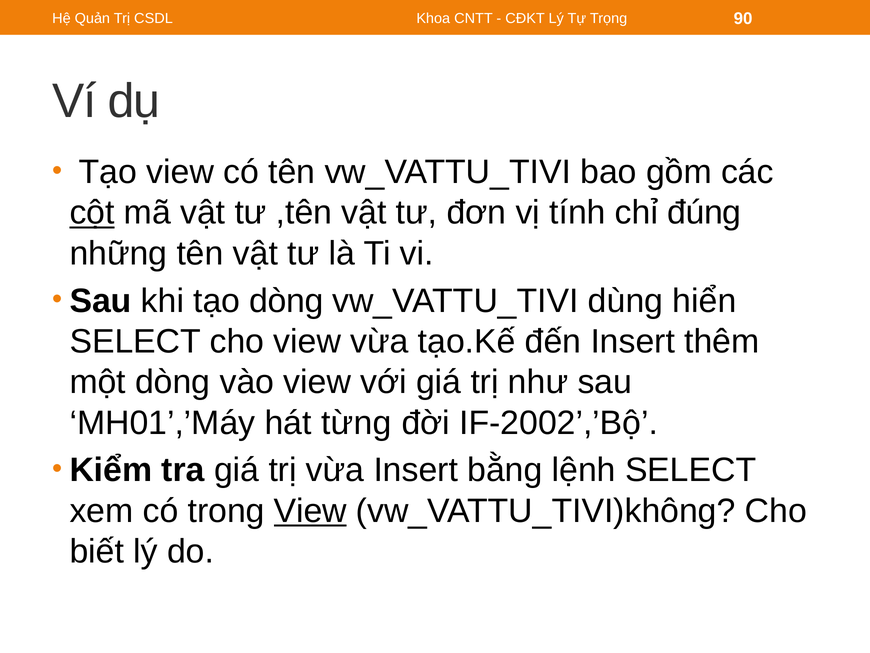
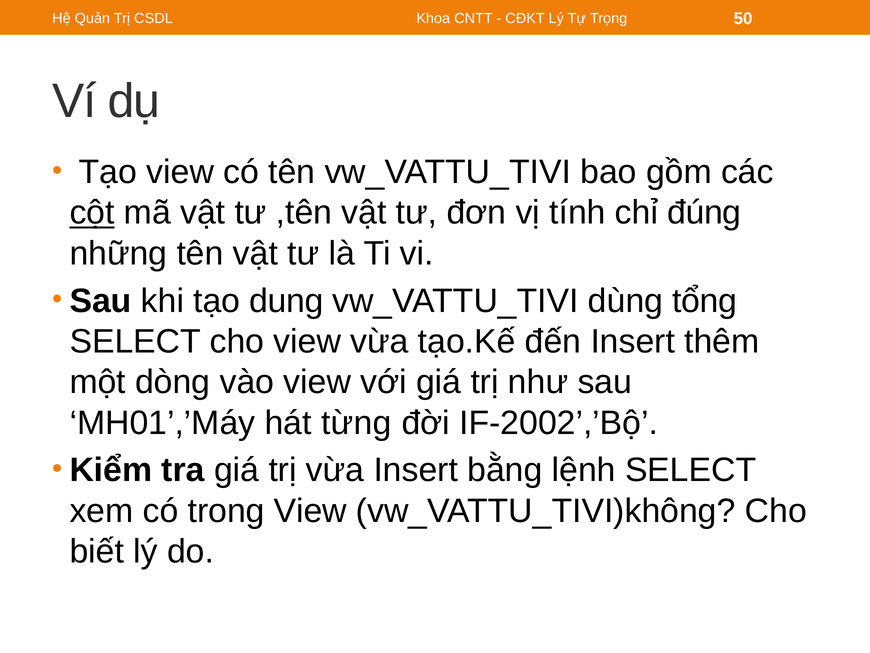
90: 90 -> 50 (743, 19)
tạo dòng: dòng -> dung (286, 301)
hiển: hiển -> tổng (705, 301)
View underline: present -> none (310, 511)
